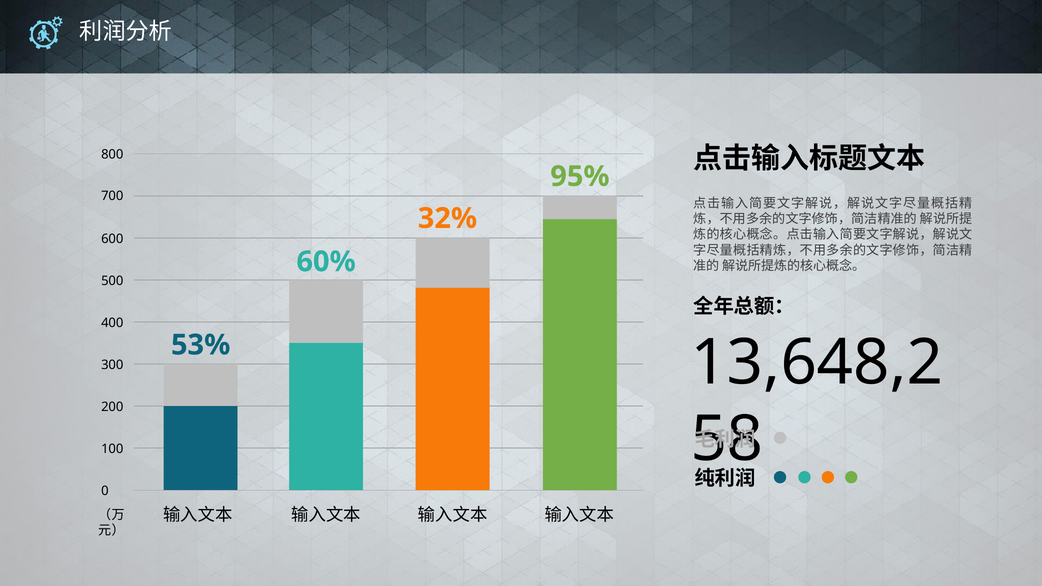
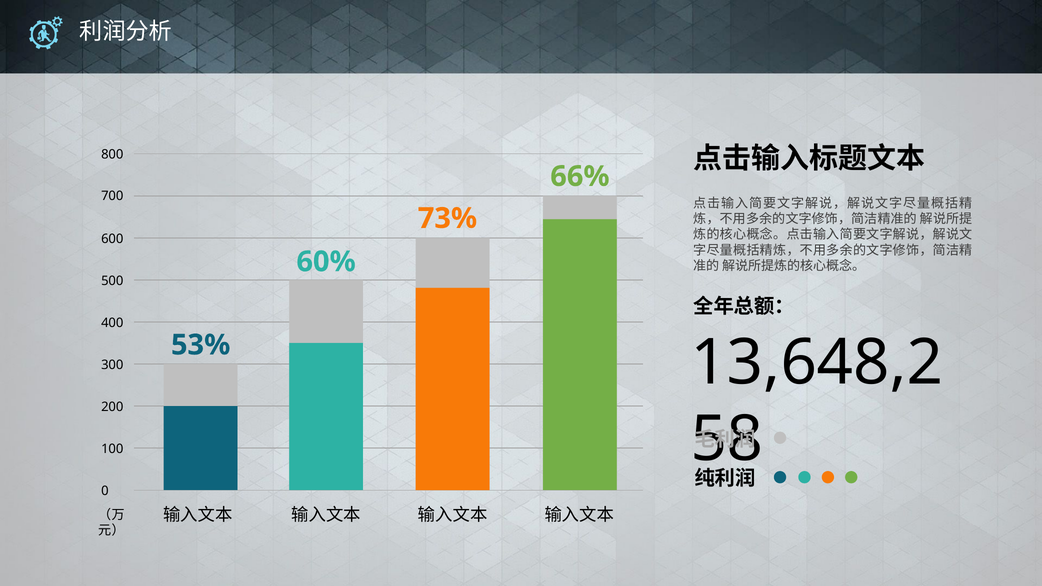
95%: 95% -> 66% (580, 176)
32%: 32% -> 73% (447, 218)
